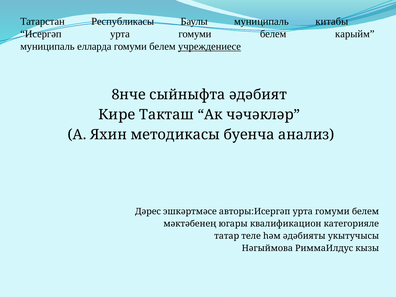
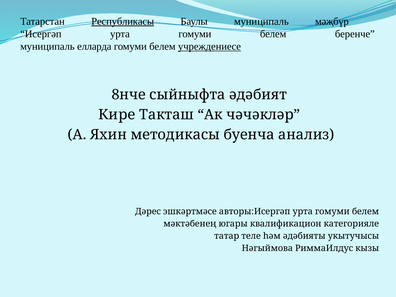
Республикасы underline: none -> present (123, 21)
китабы: китабы -> мәҗбүр (332, 21)
карыйм: карыйм -> беренче (355, 34)
